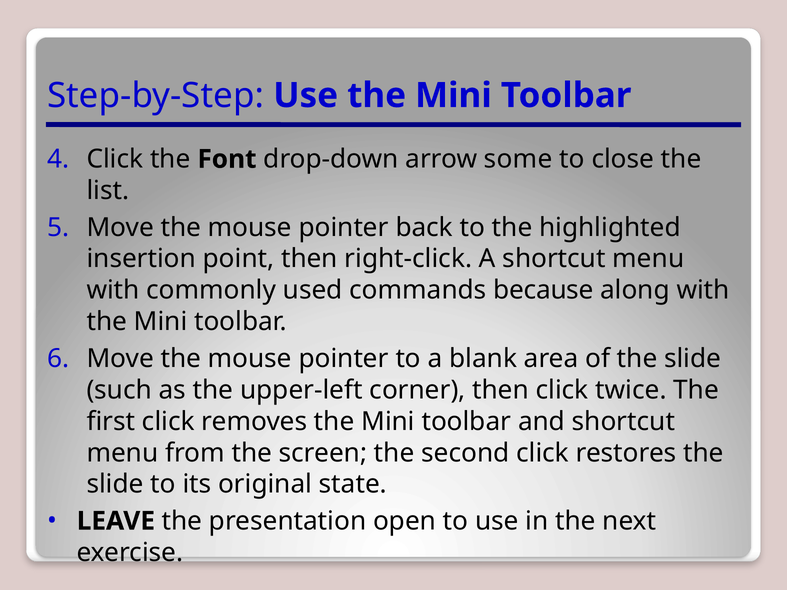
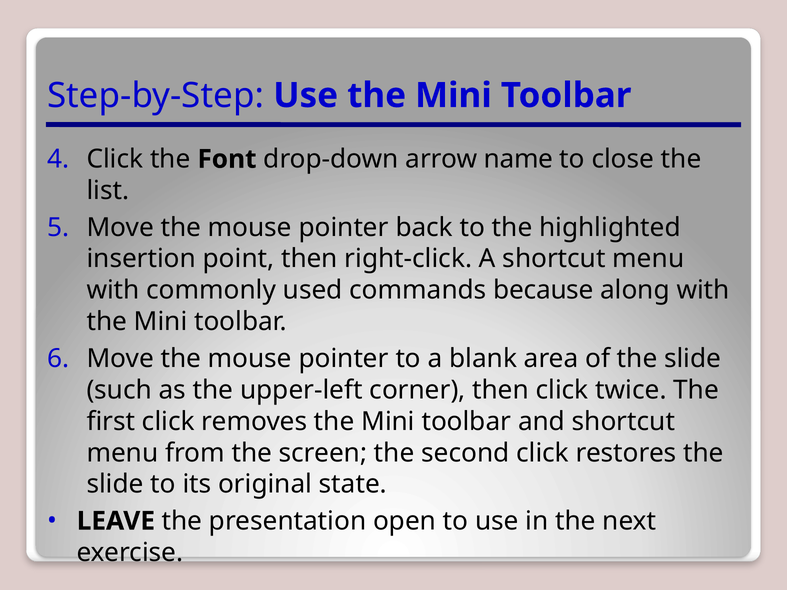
some: some -> name (518, 159)
